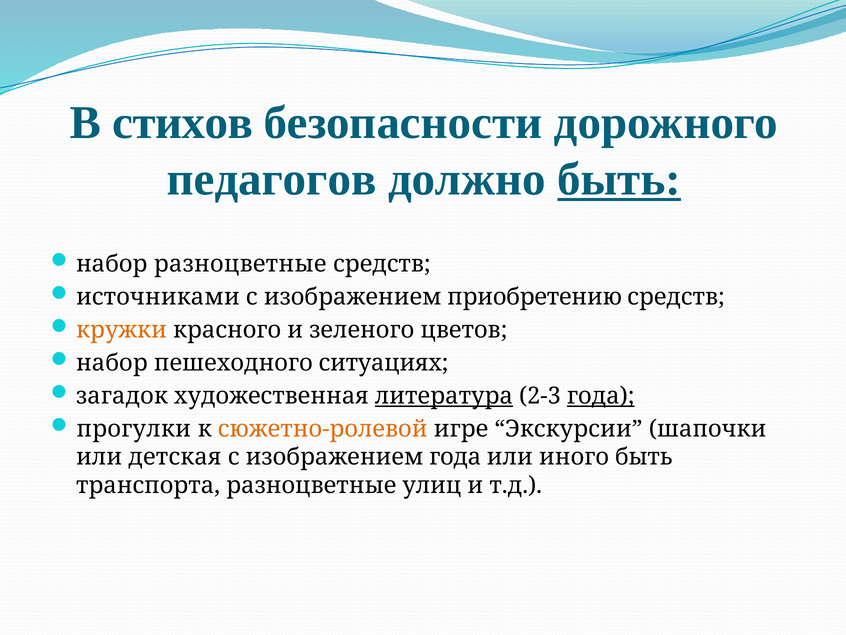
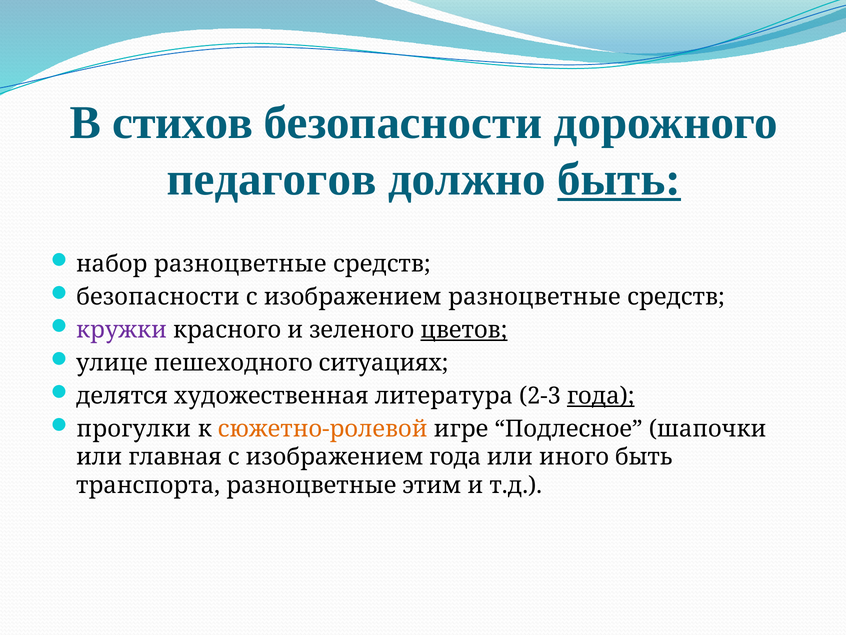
источниками: источниками -> безопасности (158, 297)
изображением приобретению: приобретению -> разноцветные (534, 297)
кружки colour: orange -> purple (121, 330)
цветов underline: none -> present (464, 330)
набор: набор -> улице (112, 363)
загадок: загадок -> делятся (122, 396)
литература underline: present -> none (444, 396)
Экскурсии: Экскурсии -> Подлесное (569, 429)
детская: детская -> главная (175, 457)
улиц: улиц -> этим (432, 485)
